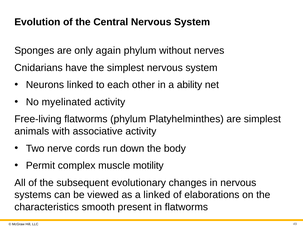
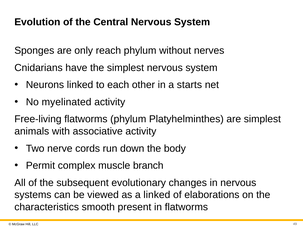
again: again -> reach (108, 51)
ability: ability -> starts (189, 85)
motility: motility -> branch (148, 166)
